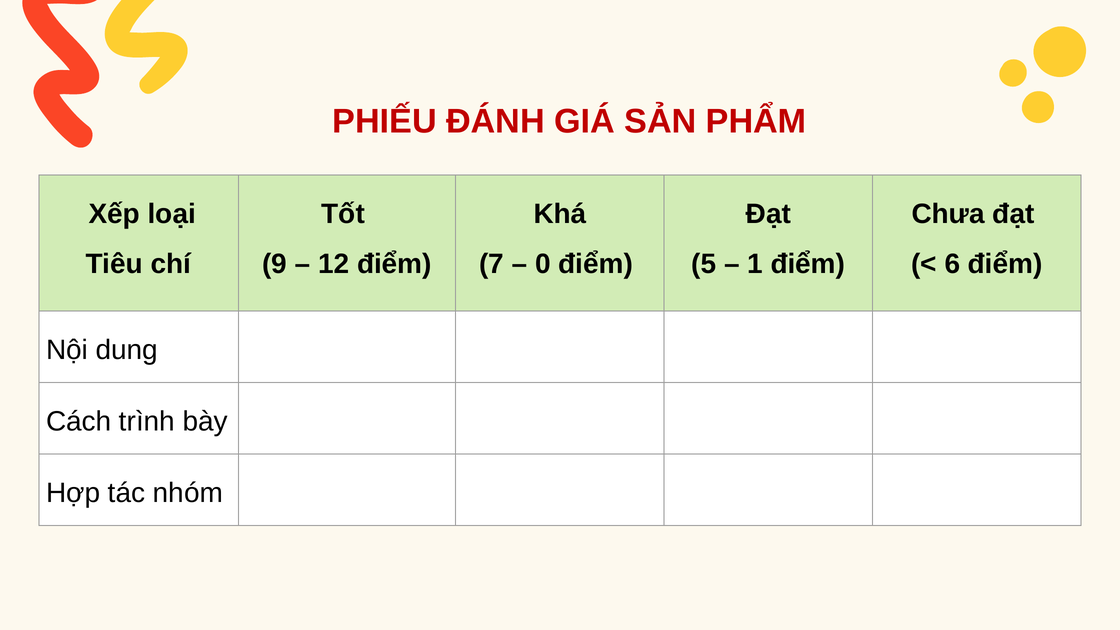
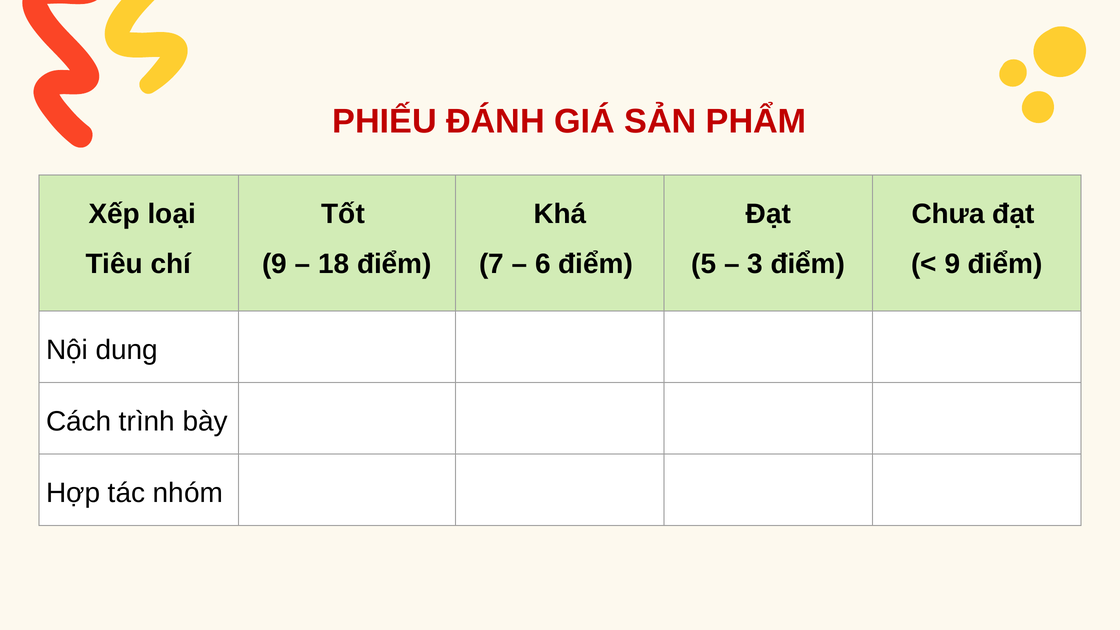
12: 12 -> 18 (334, 264)
0: 0 -> 6 (543, 264)
1: 1 -> 3 (755, 264)
6: 6 -> 9 (952, 264)
